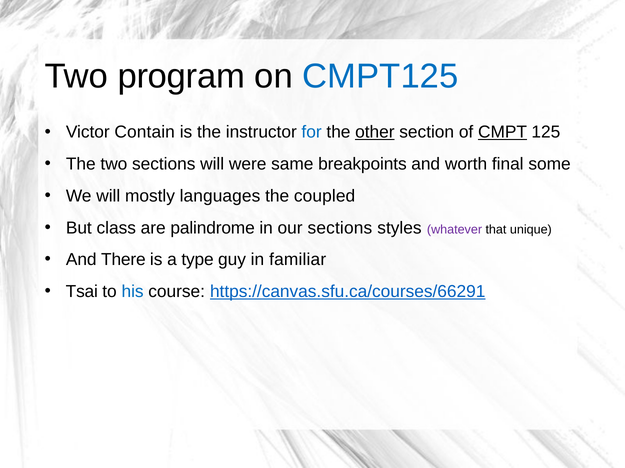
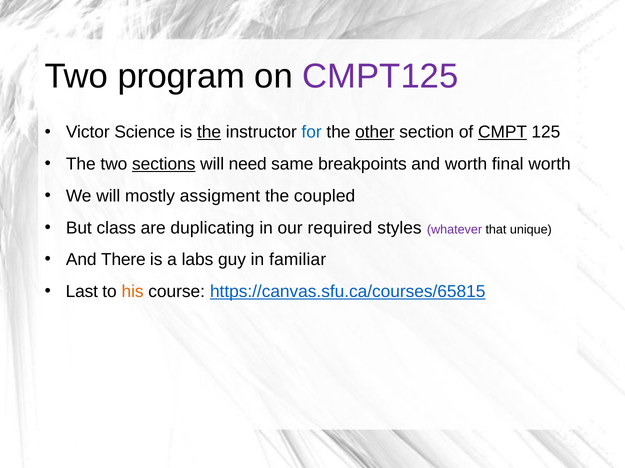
CMPT125 colour: blue -> purple (380, 77)
Contain: Contain -> Science (145, 132)
the underline: none -> present (209, 132)
sections underline: none -> present (164, 164)
were: were -> need (248, 164)
final some: some -> worth (550, 164)
languages: languages -> assigment (220, 196)
palindrome: palindrome -> duplicating (212, 228)
our sections: sections -> required (340, 228)
type: type -> labs (197, 260)
Tsai: Tsai -> Last (82, 292)
his colour: blue -> orange (133, 292)
https://canvas.sfu.ca/courses/66291: https://canvas.sfu.ca/courses/66291 -> https://canvas.sfu.ca/courses/65815 (348, 292)
